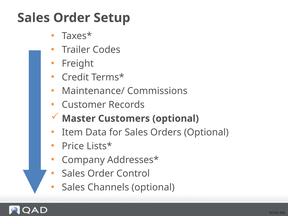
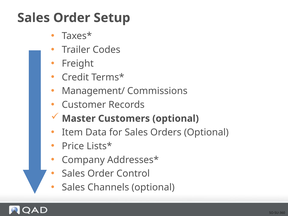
Maintenance/: Maintenance/ -> Management/ (93, 91)
